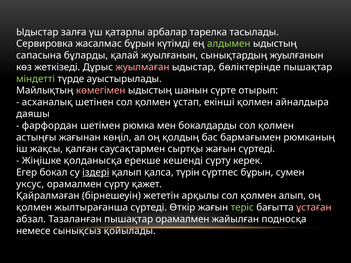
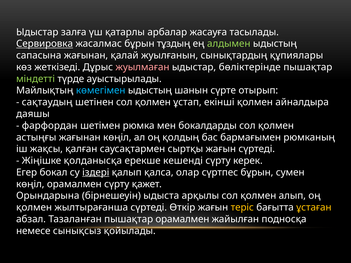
тарелка: тарелка -> жасауға (208, 32)
Сервировка underline: none -> present (45, 44)
күтімді: күтімді -> тұздың (174, 44)
сапасына бұларды: бұларды -> жағынан (86, 55)
сынықтардың жуылғанын: жуылғанын -> құпиялары (297, 55)
көмегімен colour: pink -> light blue (101, 91)
асханалық: асханалық -> сақтаудың (47, 102)
түрін: түрін -> олар (188, 173)
уксус: уксус -> көңіл (30, 184)
Қайралмаған: Қайралмаған -> Орындарына (48, 196)
жететін: жететін -> ыдыста (161, 196)
теріс colour: light green -> yellow (242, 208)
ұстаған colour: pink -> yellow (314, 208)
